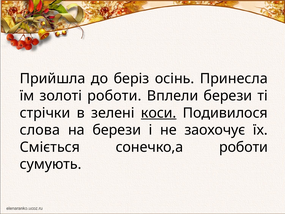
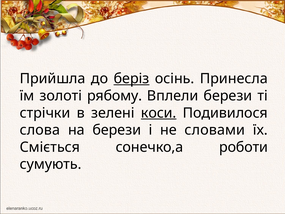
беріз underline: none -> present (132, 79)
золоті роботи: роботи -> рябому (115, 96)
заохочує: заохочує -> словами (215, 130)
